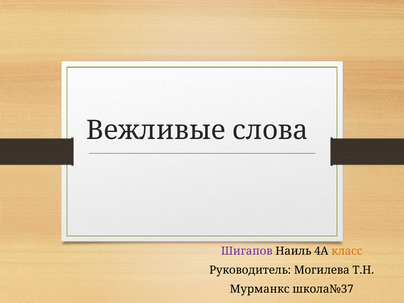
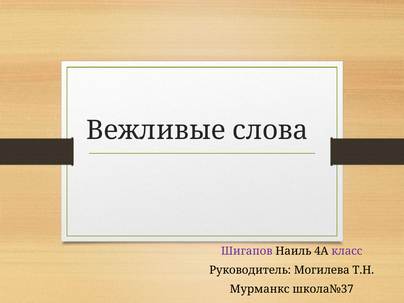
класс colour: orange -> purple (347, 251)
